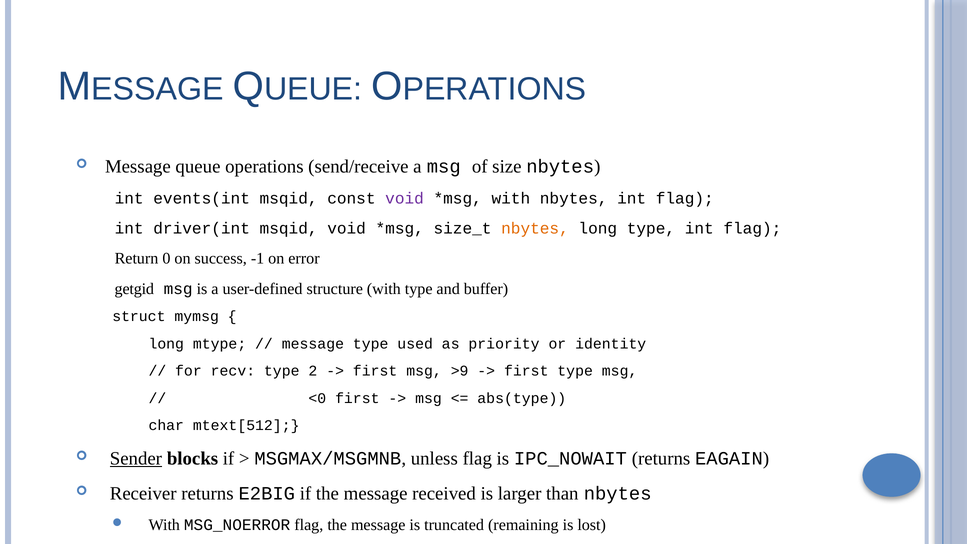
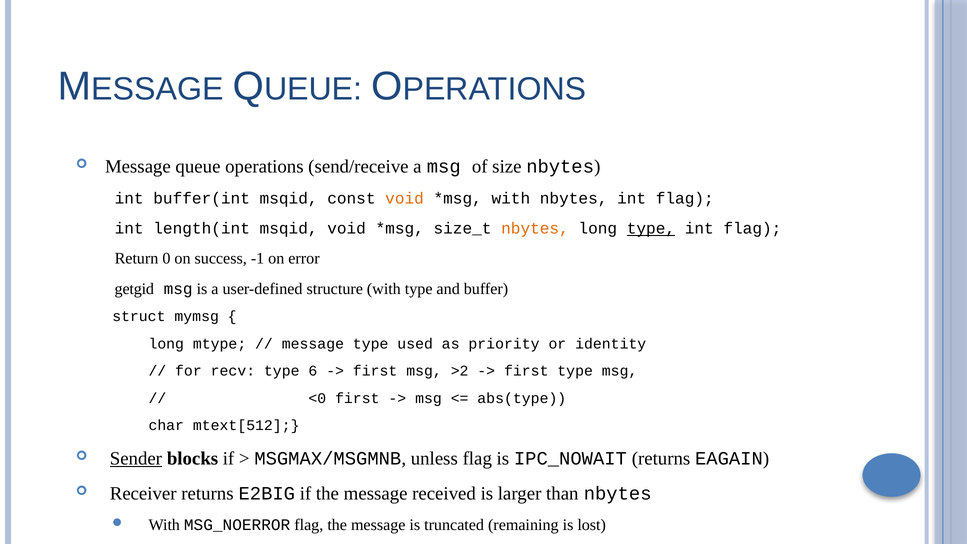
events(int: events(int -> buffer(int (202, 198)
void colour: purple -> orange (405, 198)
driver(int: driver(int -> length(int (202, 228)
type underline: none -> present (651, 228)
2: 2 -> 6 (313, 371)
>9: >9 -> >2 (460, 371)
